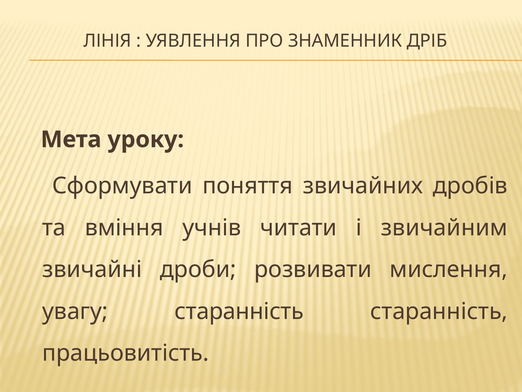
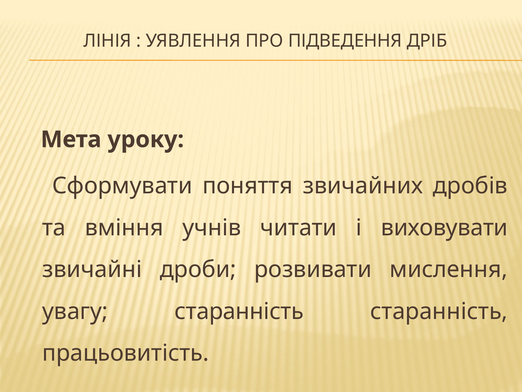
ЗНАМЕННИК: ЗНАМЕННИК -> ПІДВЕДЕННЯ (345, 41)
звичайним: звичайним -> виховувати (444, 227)
